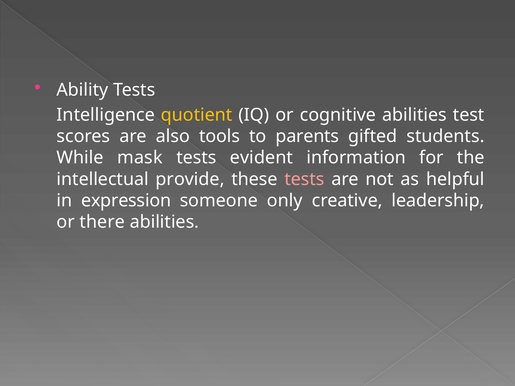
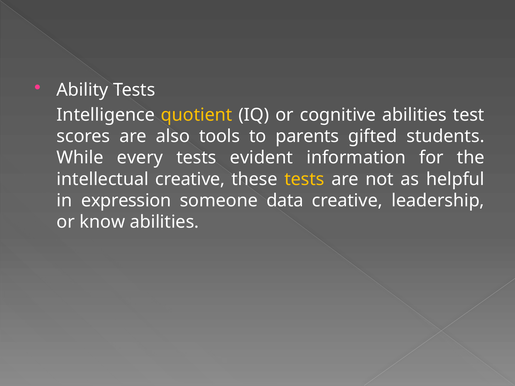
mask: mask -> every (140, 158)
intellectual provide: provide -> creative (190, 179)
tests colour: pink -> yellow (305, 179)
only: only -> data (285, 201)
there: there -> know (102, 222)
